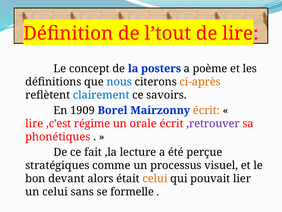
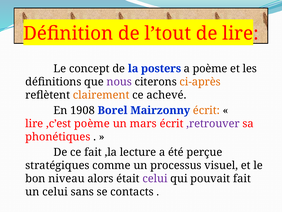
nous colour: blue -> purple (119, 82)
clairement colour: blue -> orange (101, 95)
savoirs: savoirs -> achevé (166, 95)
1909: 1909 -> 1908 (83, 110)
,c’est régime: régime -> poème (92, 123)
orale: orale -> mars (143, 123)
devant: devant -> niveau (66, 178)
celui colour: orange -> purple (155, 178)
pouvait lier: lier -> fait (242, 178)
formelle: formelle -> contacts (132, 191)
